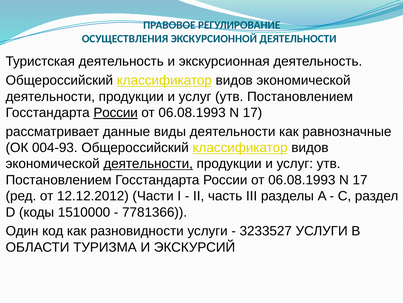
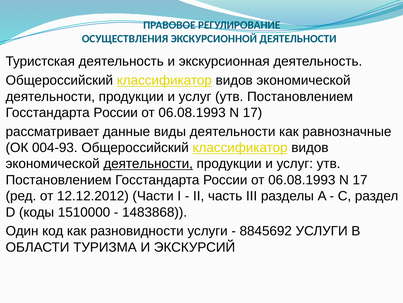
России underline: present -> none (116, 112)
7781366: 7781366 -> 1483868 (155, 212)
3233527: 3233527 -> 8845692 (266, 231)
